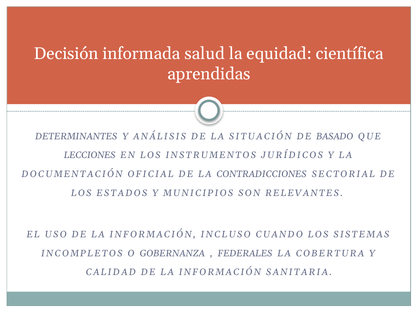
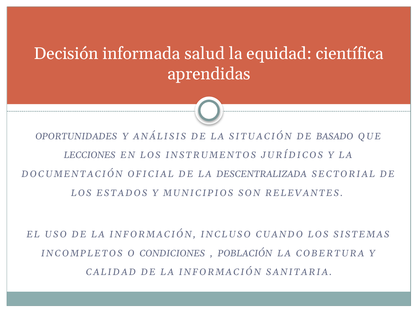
DETERMINANTES: DETERMINANTES -> OPORTUNIDADES (76, 137)
CONTRADICCIONES: CONTRADICCIONES -> DESCENTRALIZADA (261, 174)
GOBERNANZA: GOBERNANZA -> CONDICIONES (172, 254)
FEDERALES: FEDERALES -> POBLACIÓN (245, 254)
